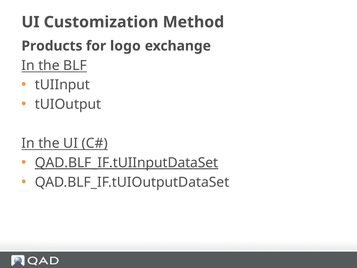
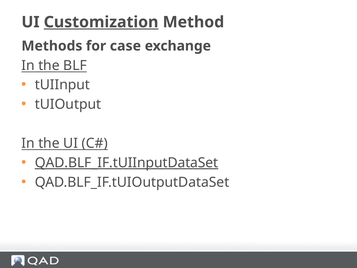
Customization underline: none -> present (101, 22)
Products: Products -> Methods (52, 46)
logo: logo -> case (125, 46)
